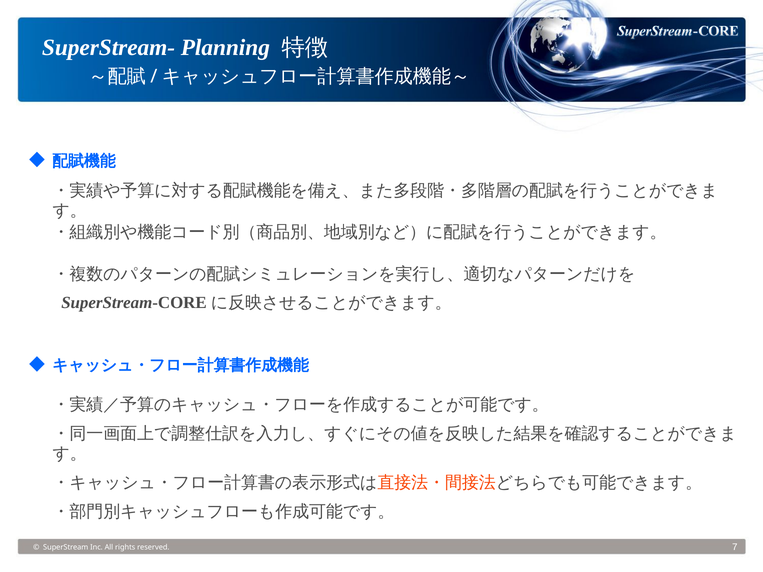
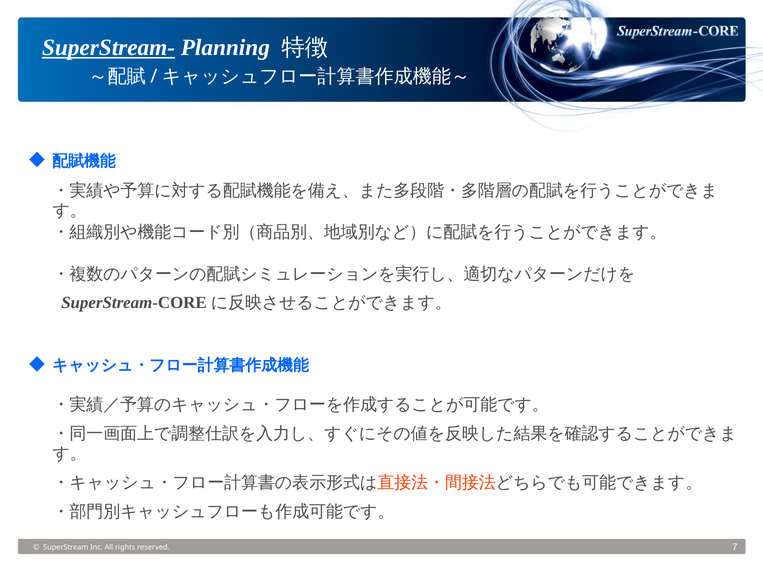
SuperStream- underline: none -> present (109, 48)
